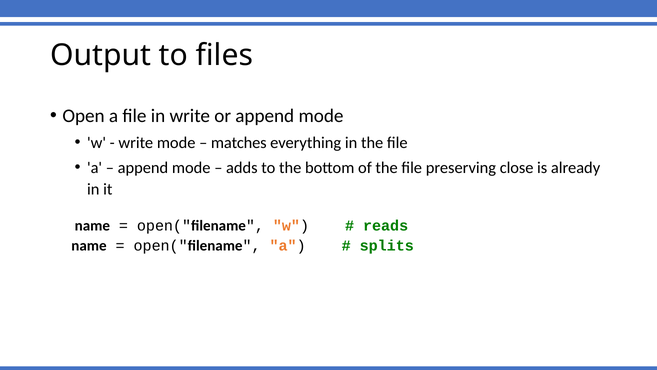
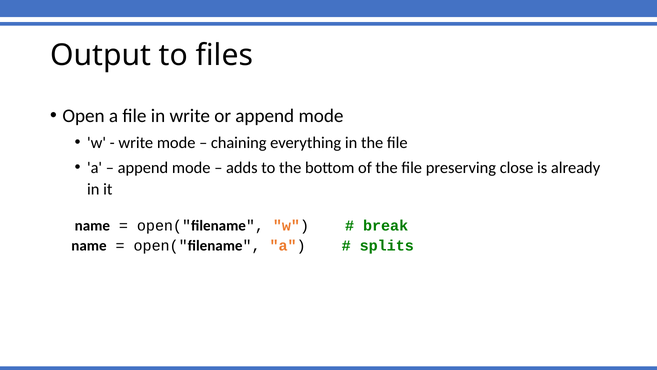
matches: matches -> chaining (239, 142)
reads: reads -> break (386, 226)
